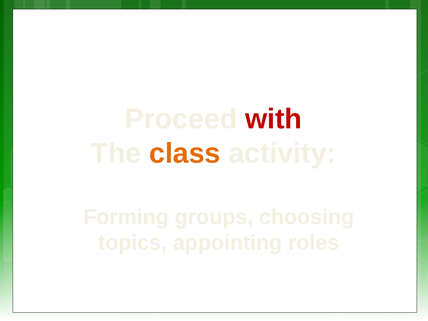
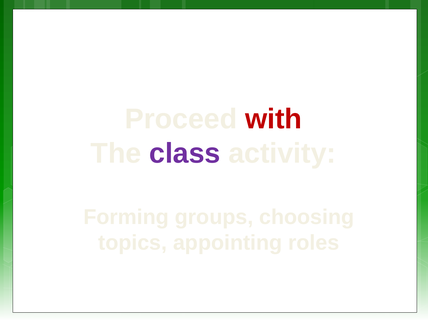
class colour: orange -> purple (185, 153)
